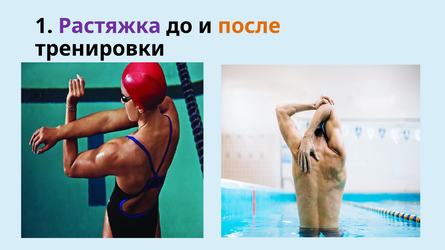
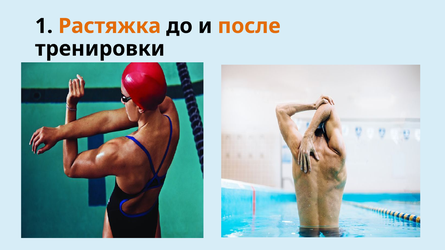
Растяжка colour: purple -> orange (110, 26)
